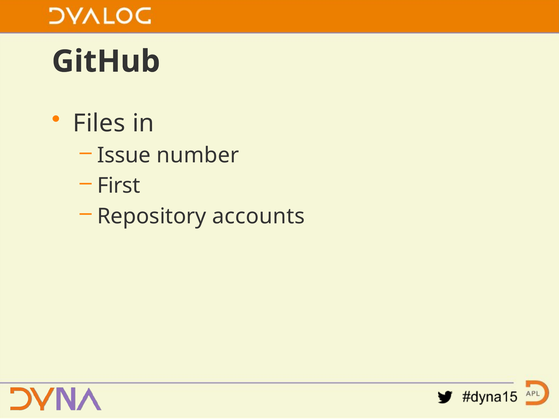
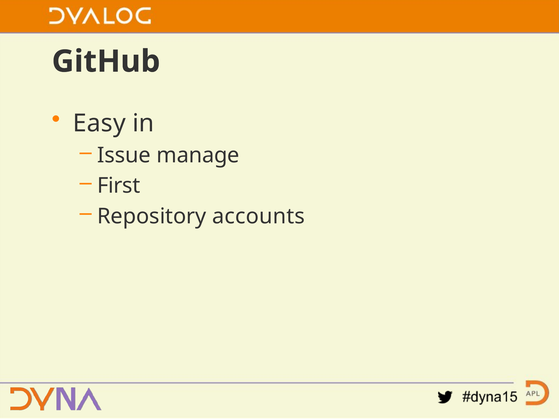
Files: Files -> Easy (99, 123)
number: number -> manage (198, 155)
